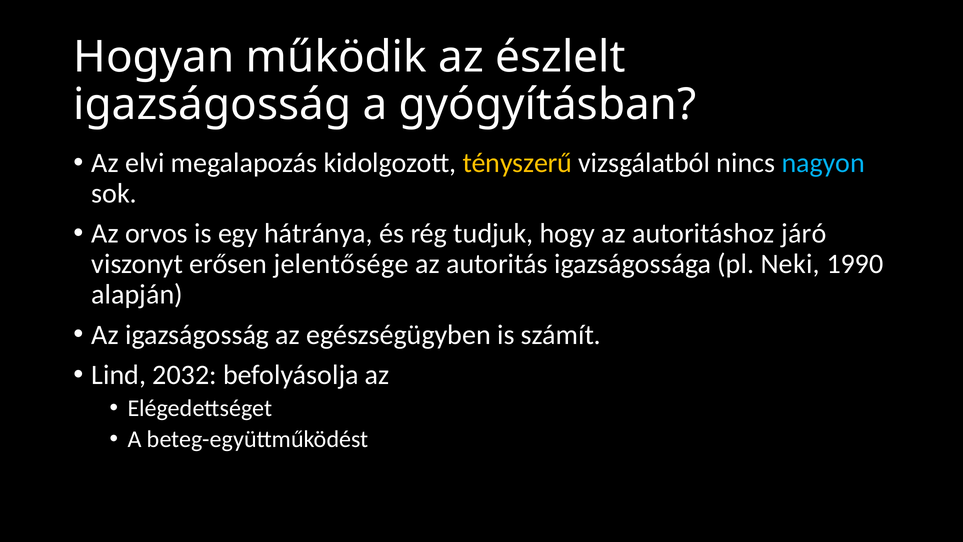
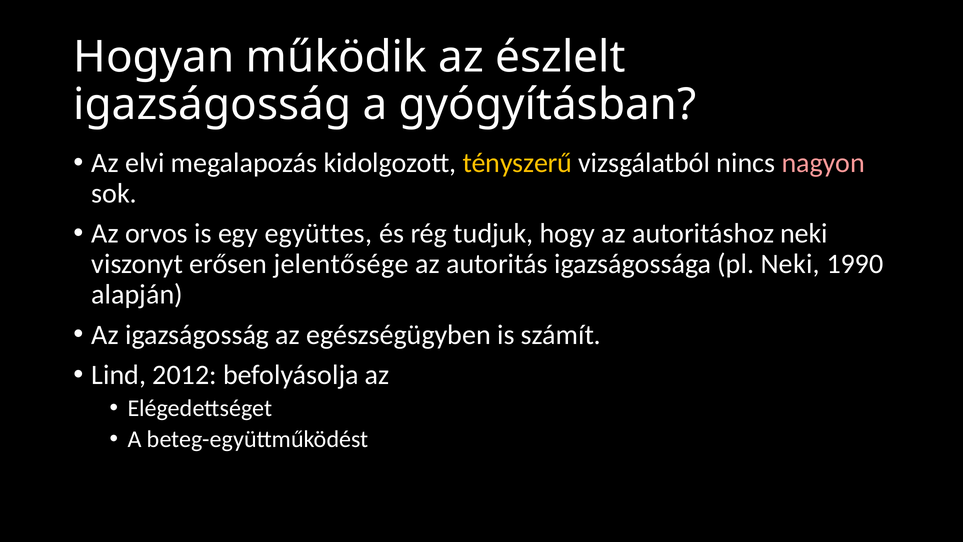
nagyon colour: light blue -> pink (823, 163)
hátránya: hátránya -> együttes (318, 234)
autoritáshoz járó: járó -> neki (804, 234)
2032: 2032 -> 2012 (185, 375)
